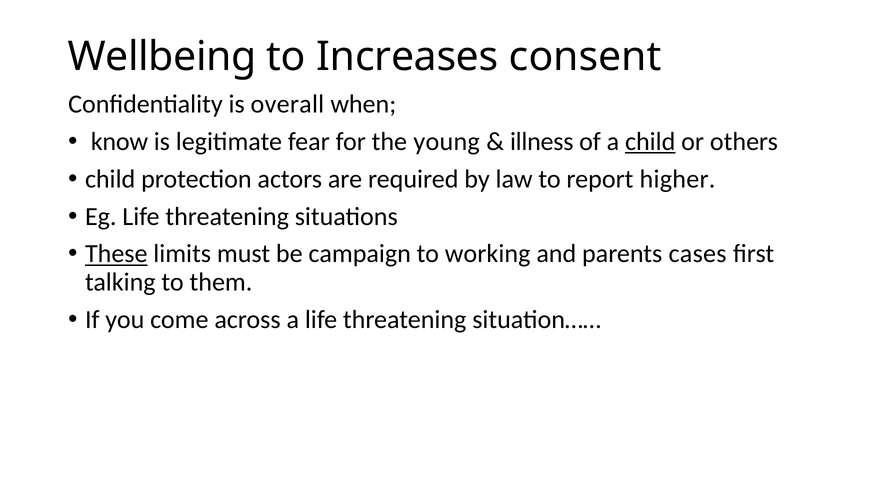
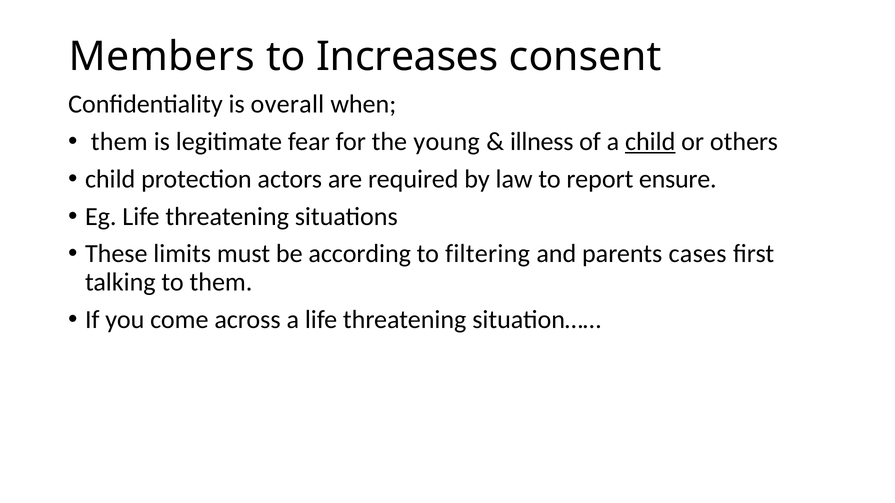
Wellbeing: Wellbeing -> Members (162, 57)
know: know -> them (119, 142)
higher: higher -> ensure (678, 179)
These underline: present -> none (116, 254)
campaign: campaign -> according (360, 254)
working: working -> filtering (488, 254)
